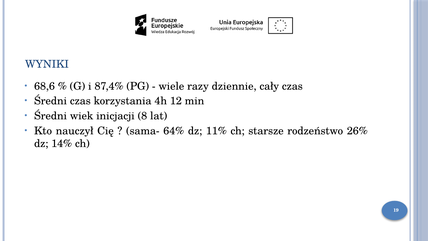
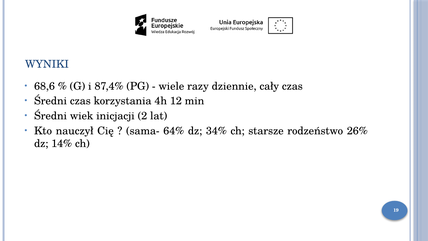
8: 8 -> 2 (142, 116)
11%: 11% -> 34% (216, 131)
